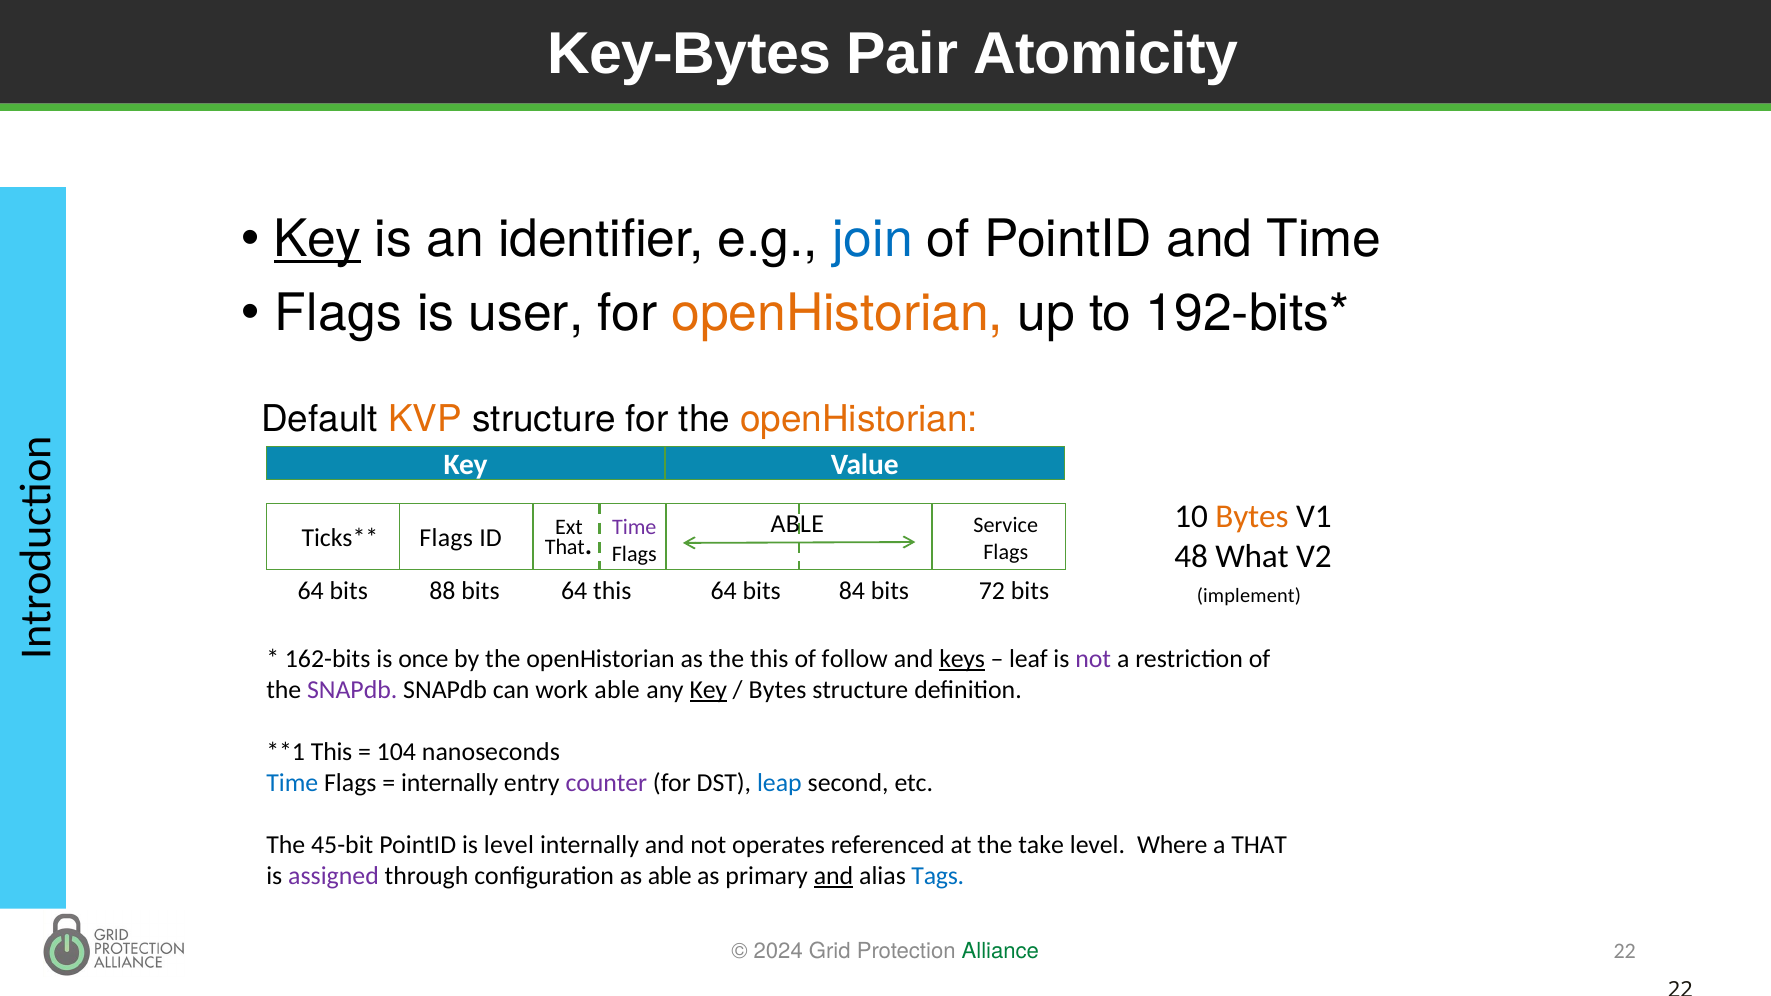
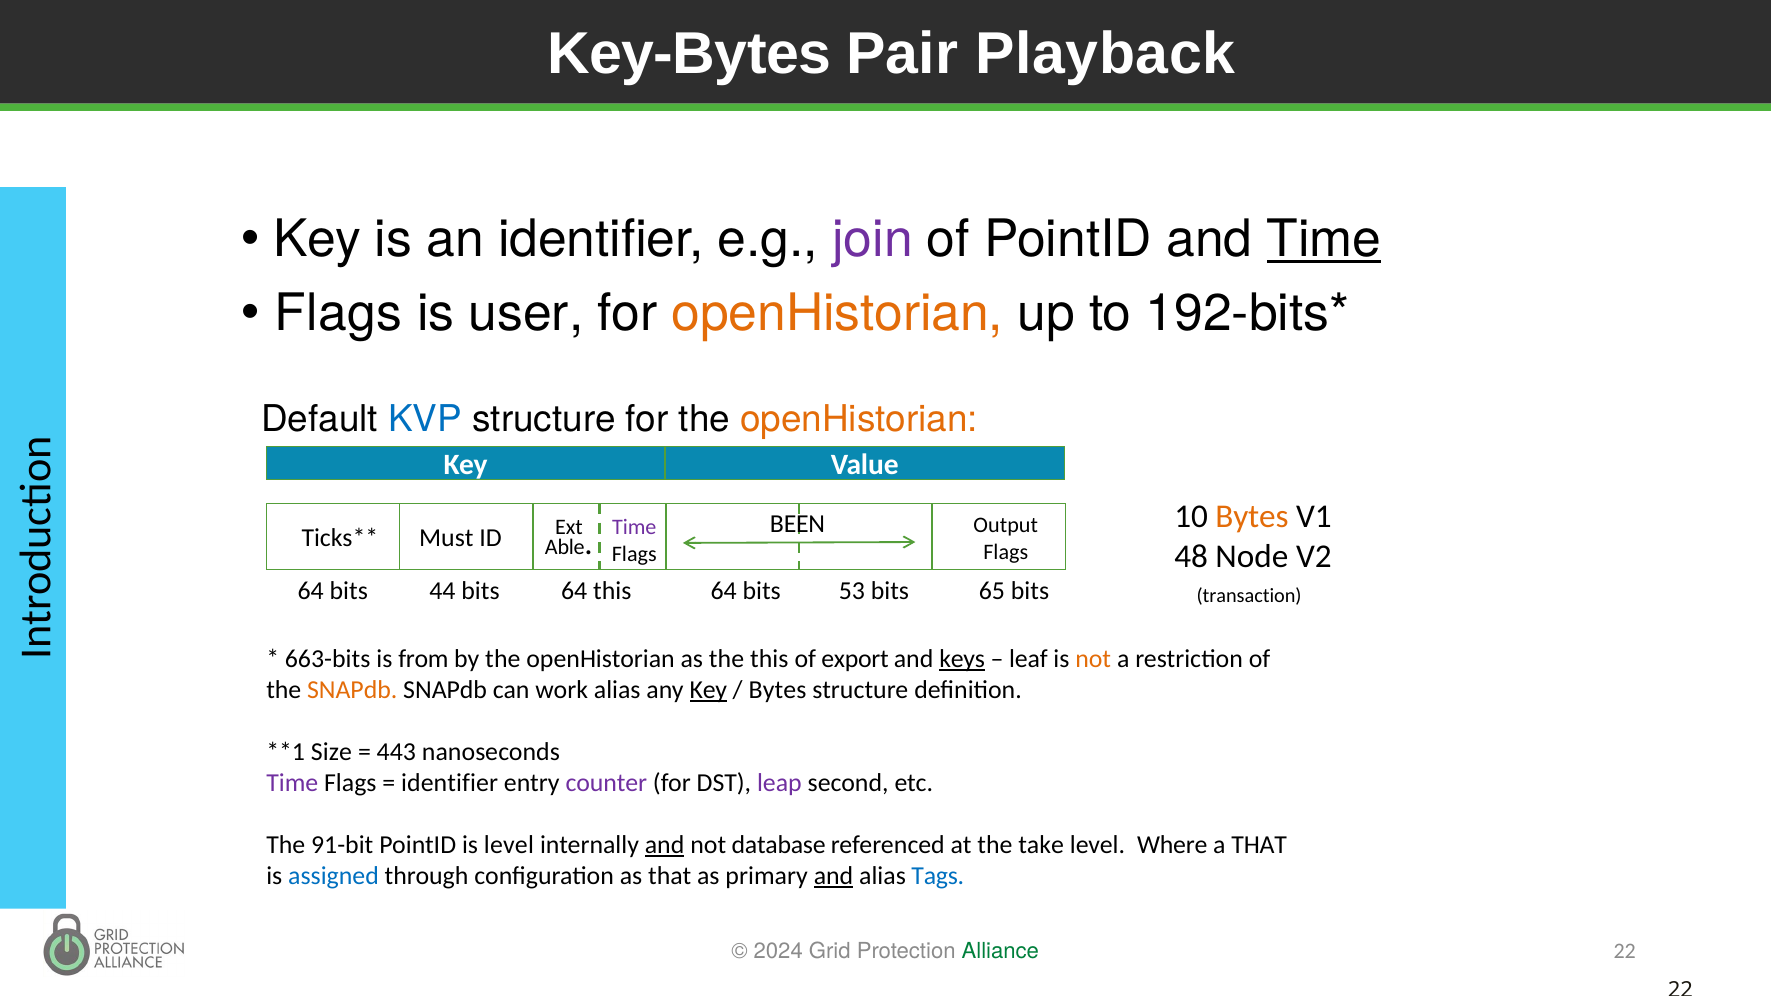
Atomicity: Atomicity -> Playback (1105, 54)
Key underline: present -> none (318, 239)
join colour: blue -> purple (873, 239)
Time underline: none -> present (1324, 239)
KVP colour: orange -> blue (425, 420)
ABLE: ABLE -> BEEN (798, 524)
Service: Service -> Output (1006, 526)
Flags: Flags -> Must (446, 538)
That: That -> Able (565, 547)
What: What -> Node (1252, 557)
88: 88 -> 44 (442, 592)
84: 84 -> 53 (852, 592)
72: 72 -> 65 (992, 592)
implement: implement -> transaction (1249, 596)
162-bits: 162-bits -> 663-bits (328, 659)
once: once -> from (423, 659)
follow: follow -> export (855, 659)
not colour: purple -> orange (1093, 659)
SNAPdb colour: purple -> orange (352, 690)
work able: able -> alias (617, 690)
This: This -> Size (331, 752)
104: 104 -> 443 (396, 752)
Time colour: blue -> purple (292, 783)
internally: internally -> identifier (450, 783)
leap colour: blue -> purple (779, 783)
45-bit: 45-bit -> 91-bit (342, 845)
and underline: none -> present (665, 845)
operates: operates -> database (779, 845)
assigned colour: purple -> blue (334, 876)
as able: able -> that (670, 876)
